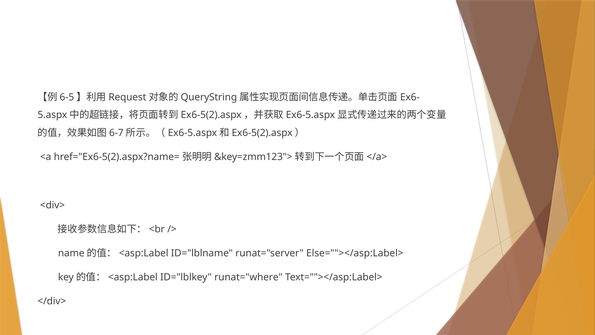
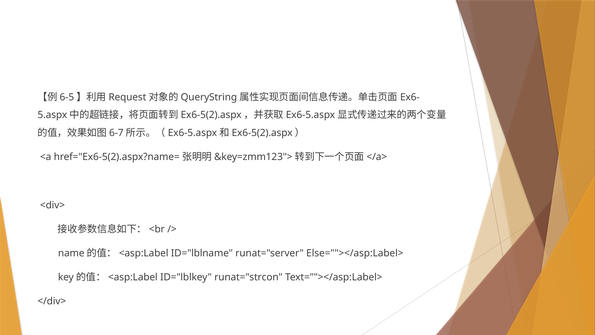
runat="where: runat="where -> runat="strcon (248, 277)
